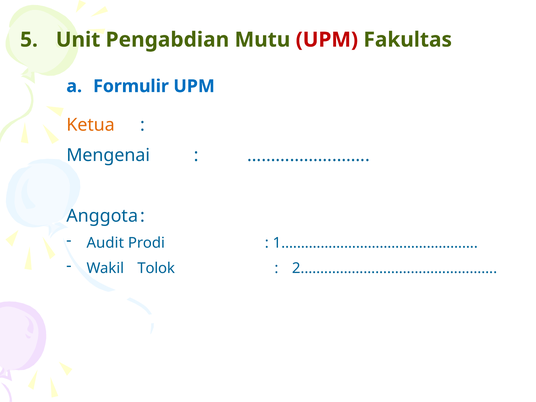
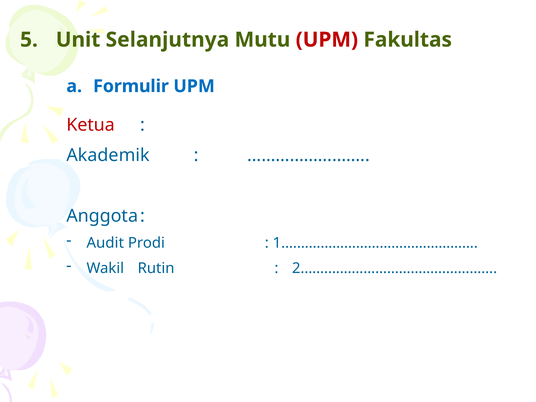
Pengabdian: Pengabdian -> Selanjutnya (167, 40)
Ketua colour: orange -> red (91, 125)
Mengenai: Mengenai -> Akademik (108, 155)
Tolok: Tolok -> Rutin (156, 268)
